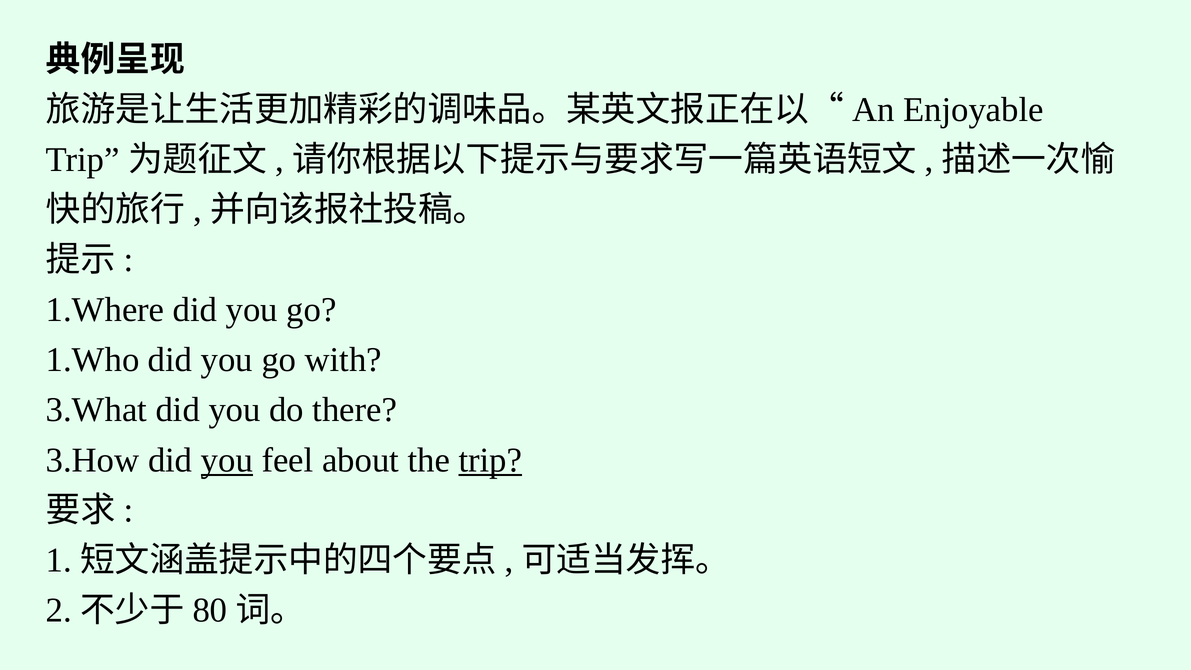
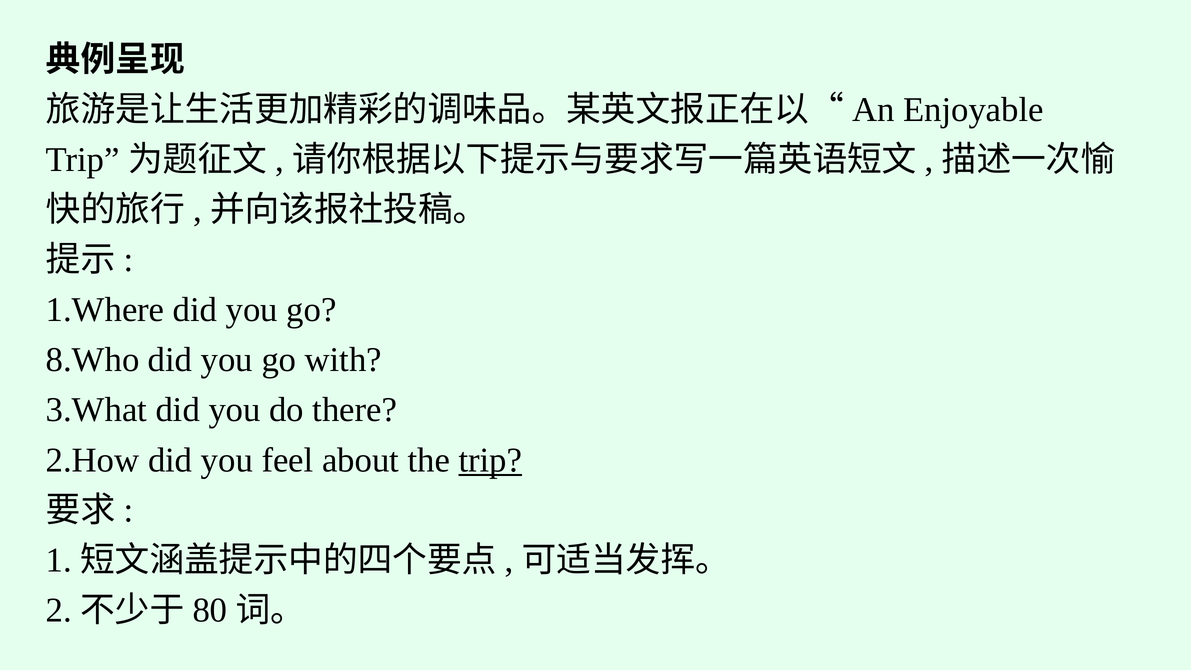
1.Who: 1.Who -> 8.Who (93, 360)
3.How: 3.How -> 2.How (93, 460)
you underline: present -> none (227, 460)
